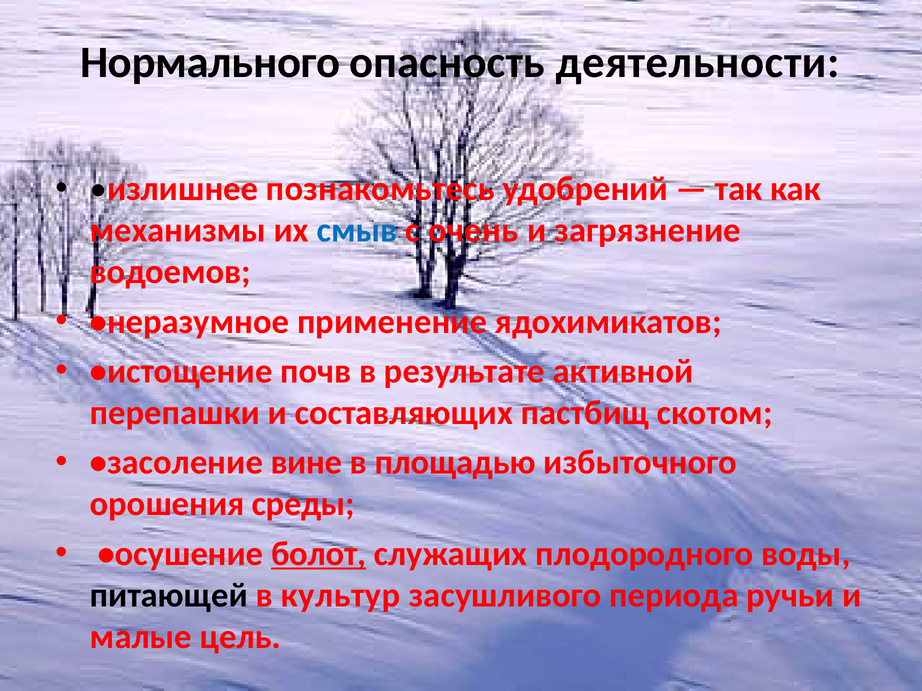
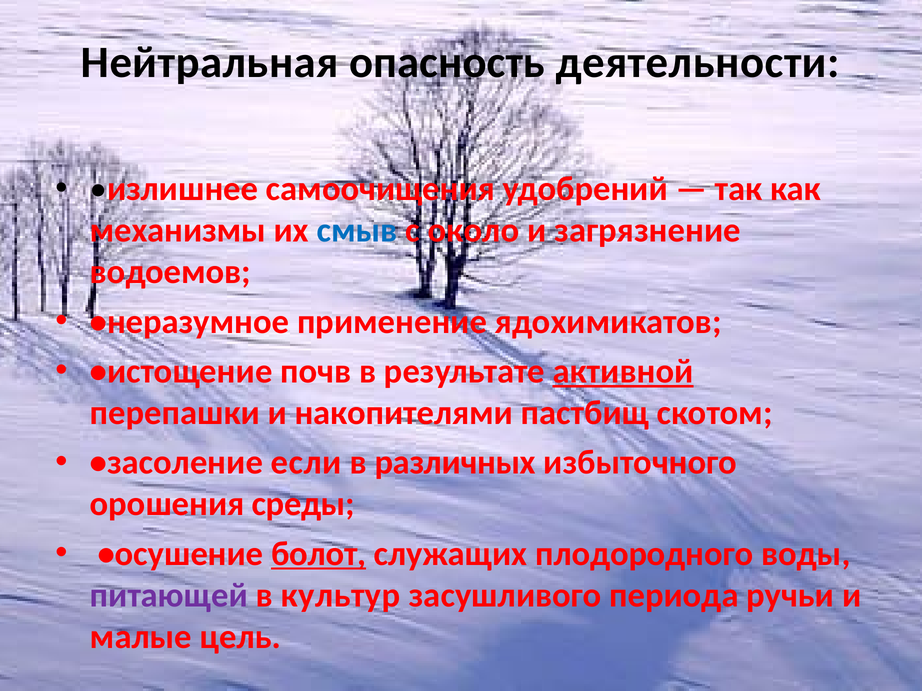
Нормального: Нормального -> Нейтральная (210, 62)
познакомьтесь: познакомьтесь -> самоочищения (381, 189)
очень: очень -> около (473, 231)
активной underline: none -> present (623, 372)
составляющих: составляющих -> накопителями (404, 413)
вине: вине -> если (306, 463)
площадью: площадью -> различных (455, 463)
питающей colour: black -> purple (169, 596)
